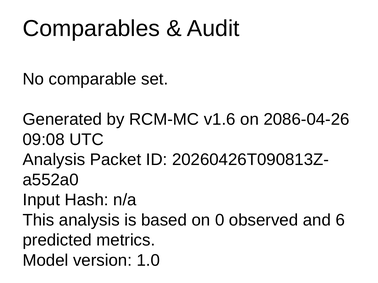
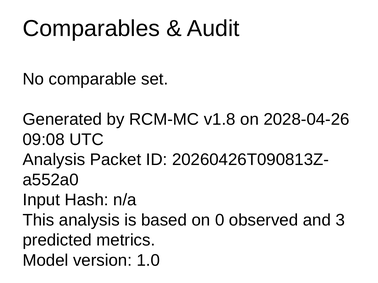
v1.6: v1.6 -> v1.8 (220, 120)
2086-04-26: 2086-04-26 -> 2028-04-26 (307, 120)
6: 6 -> 3 (340, 220)
